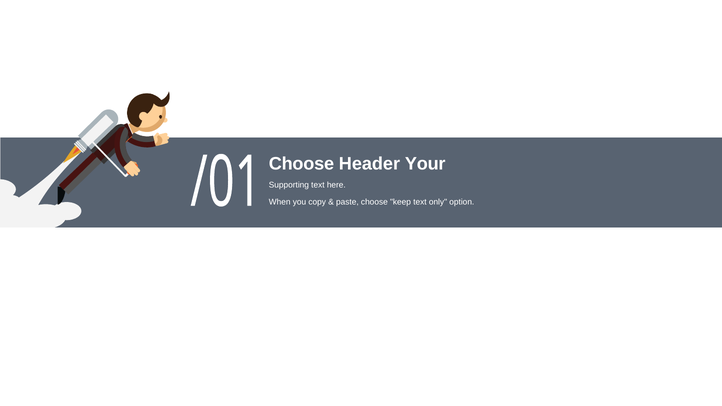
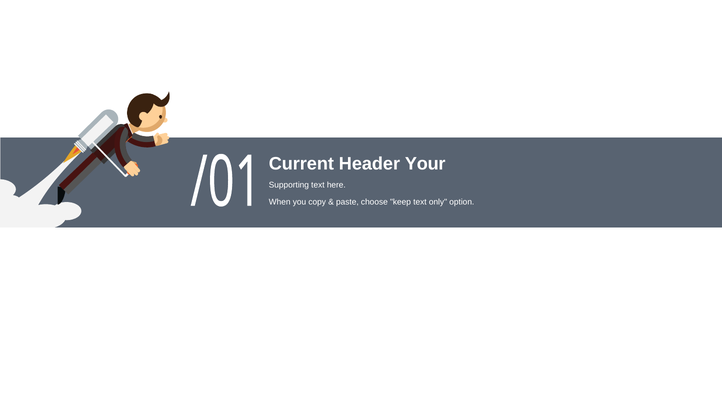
Choose: Choose -> Current (301, 164)
